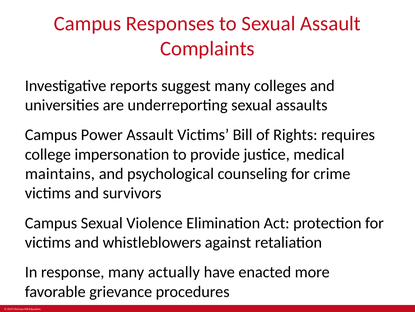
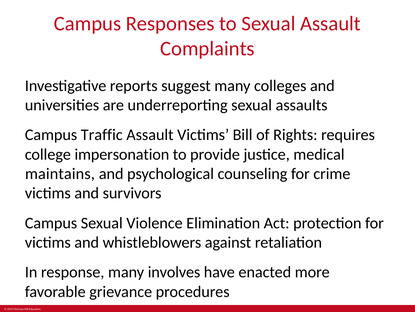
Power: Power -> Traffic (102, 135)
actually: actually -> involves (174, 272)
